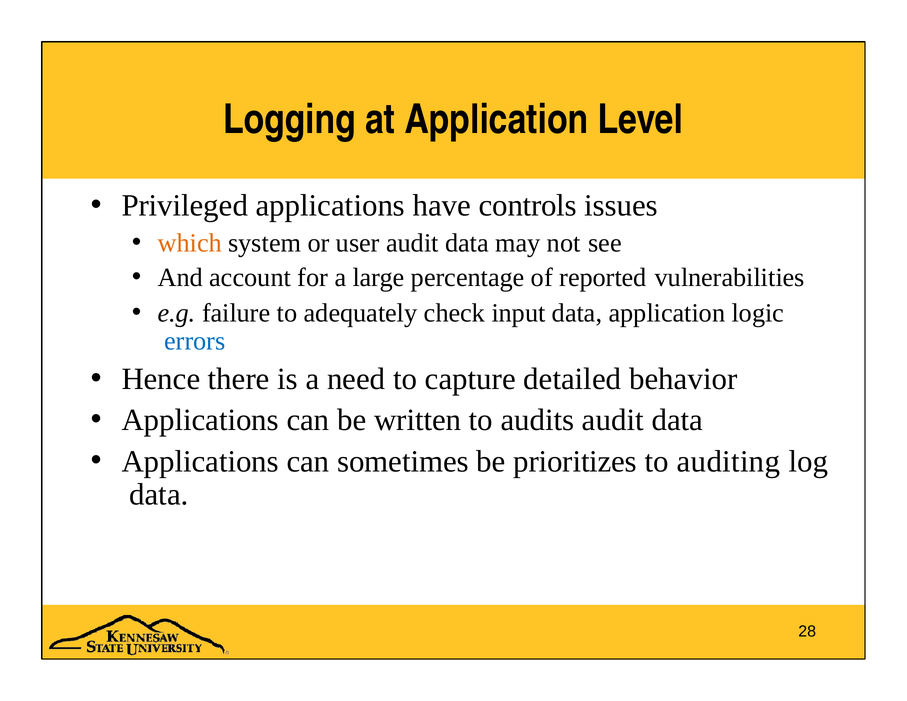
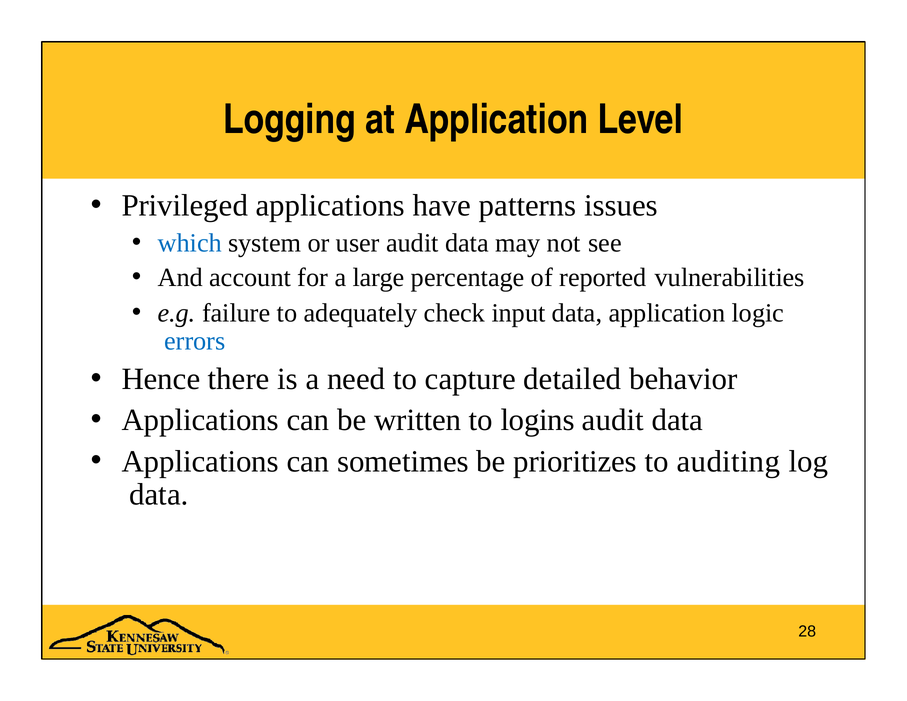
controls: controls -> patterns (528, 206)
which colour: orange -> blue (190, 243)
audits: audits -> logins (538, 420)
